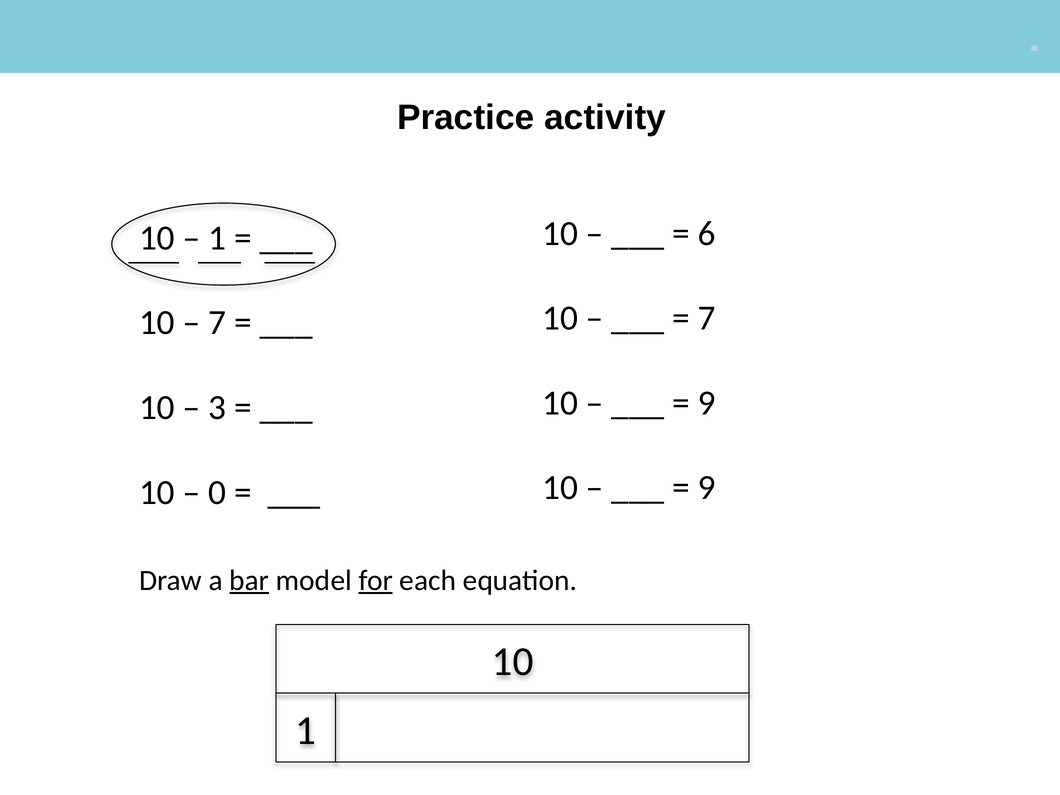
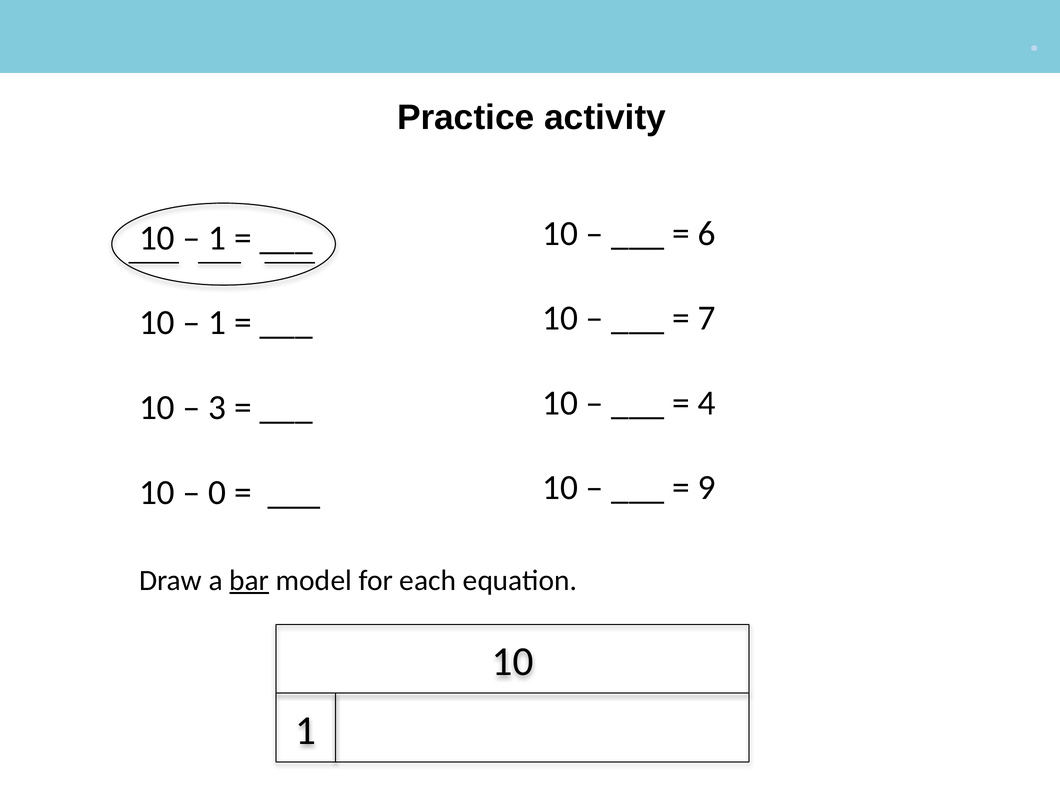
7: 7 -> 1 (217, 323)
9: 9 -> 4 (707, 403)
for underline: present -> none (376, 580)
